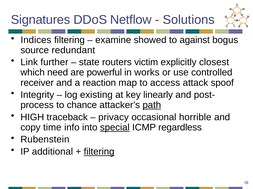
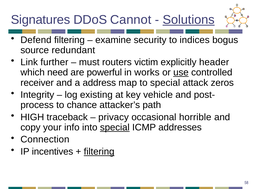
Netflow: Netflow -> Cannot (131, 20)
Solutions underline: none -> present (189, 20)
Indices: Indices -> Defend (36, 40)
showed: showed -> security (150, 40)
against: against -> indices (195, 40)
state: state -> must (89, 62)
closest: closest -> header (214, 62)
use underline: none -> present (181, 73)
reaction: reaction -> address (99, 83)
to access: access -> special (165, 83)
spoof: spoof -> zeros (222, 83)
linearly: linearly -> vehicle (158, 95)
path underline: present -> none (152, 105)
time: time -> your (52, 128)
regardless: regardless -> addresses (180, 128)
Rubenstein: Rubenstein -> Connection (45, 140)
additional: additional -> incentives (52, 152)
